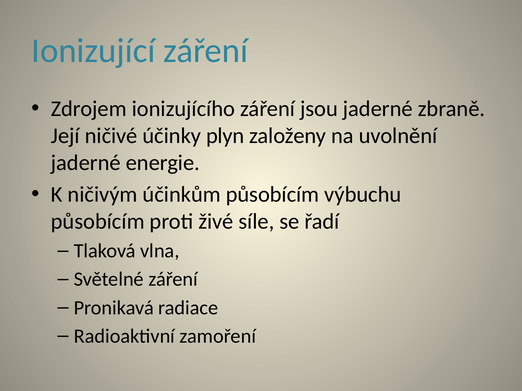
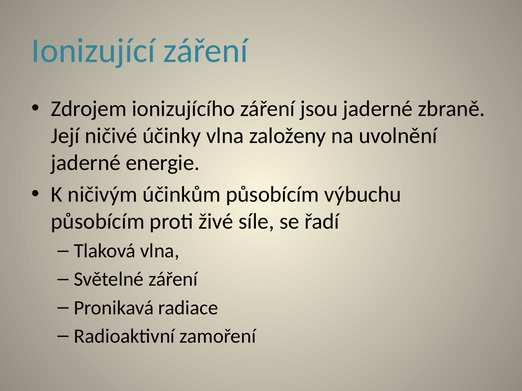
účinky plyn: plyn -> vlna (225, 136)
